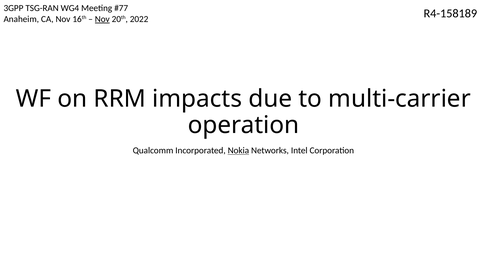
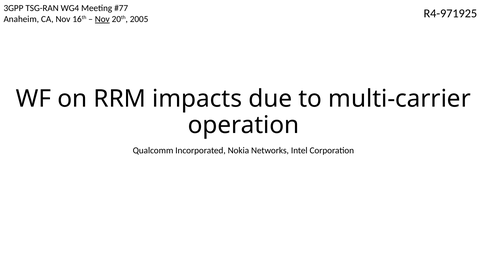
R4-158189: R4-158189 -> R4-971925 (450, 14)
2022: 2022 -> 2005 (139, 19)
Nokia underline: present -> none (238, 151)
